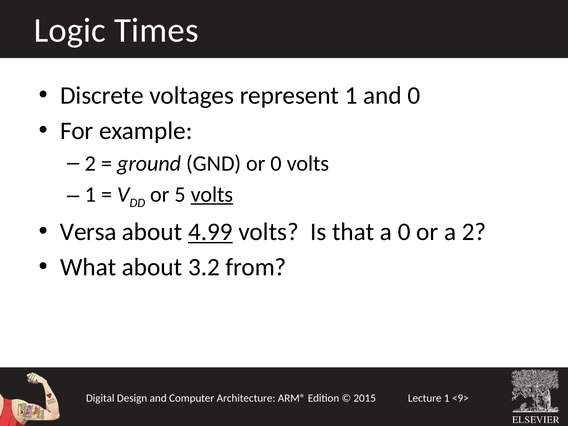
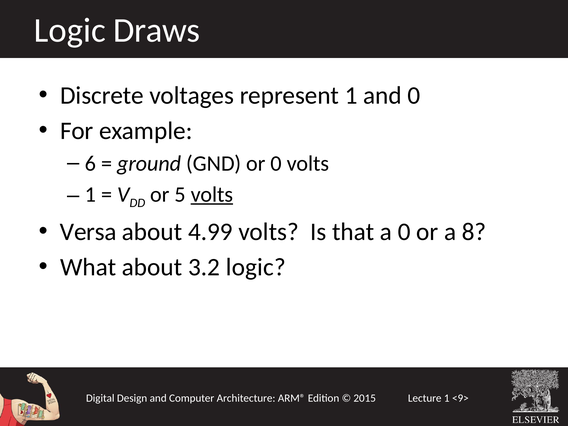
Times: Times -> Draws (157, 30)
2: 2 -> 6 (91, 163)
4.99 underline: present -> none (210, 232)
a 2: 2 -> 8 (474, 232)
3.2 from: from -> logic (256, 267)
